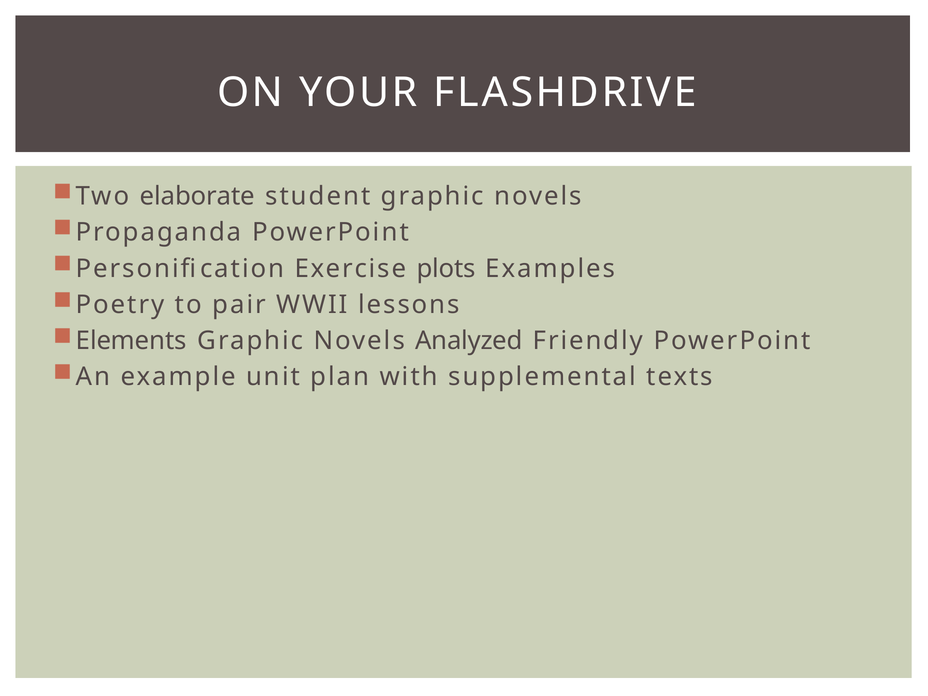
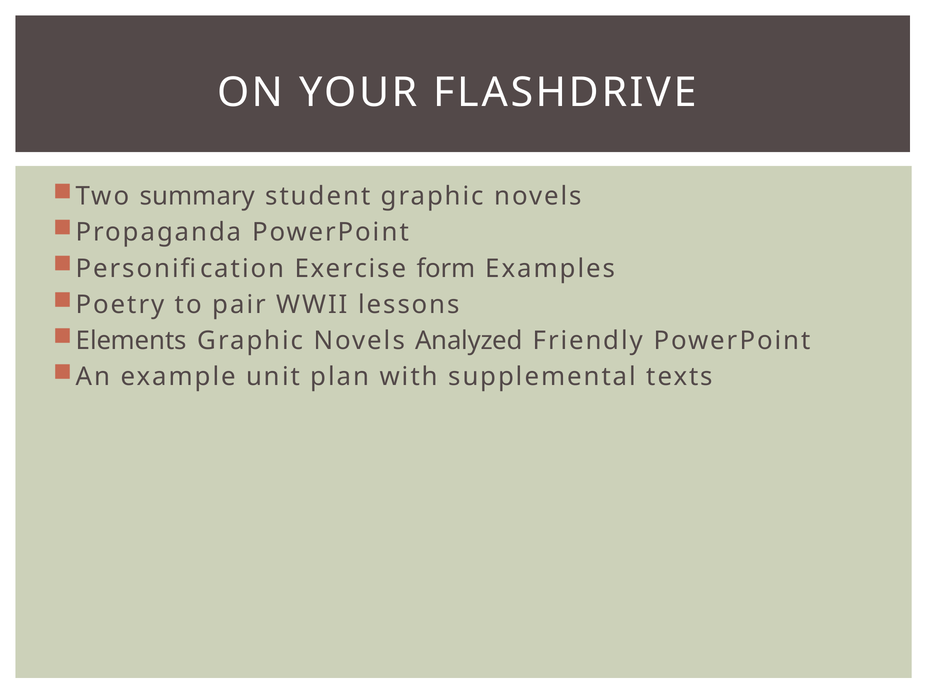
elaborate: elaborate -> summary (197, 196)
plots: plots -> form (446, 269)
